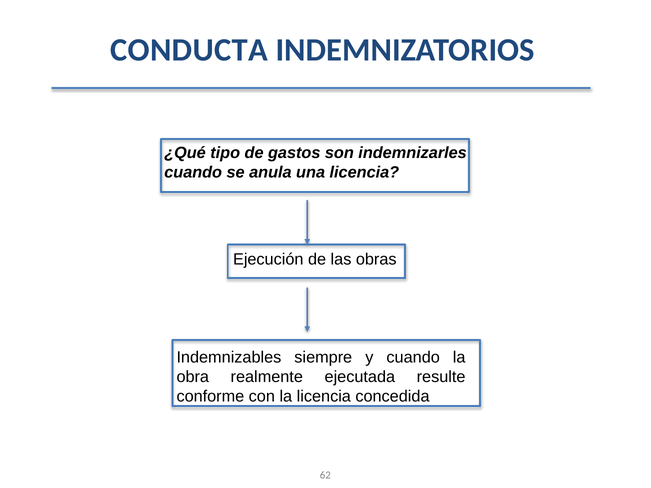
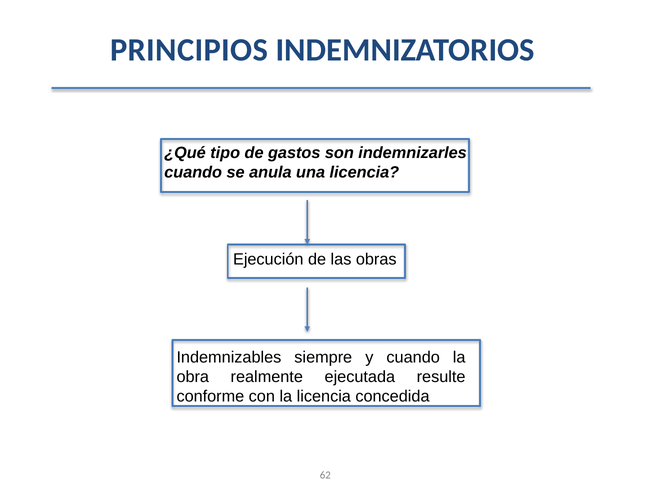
CONDUCTA: CONDUCTA -> PRINCIPIOS (189, 50)
